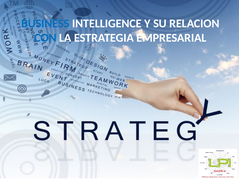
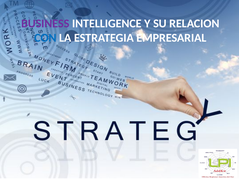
BUSINESS colour: blue -> purple (45, 24)
